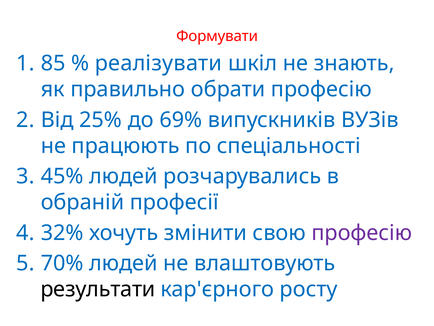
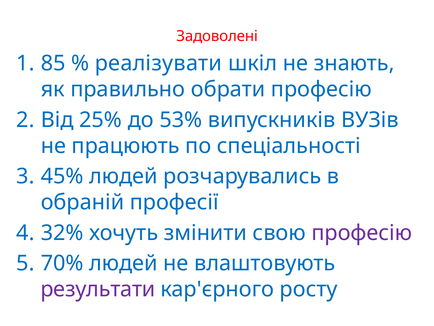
Формувати: Формувати -> Задоволені (217, 36)
69%: 69% -> 53% (181, 120)
результати colour: black -> purple (98, 289)
